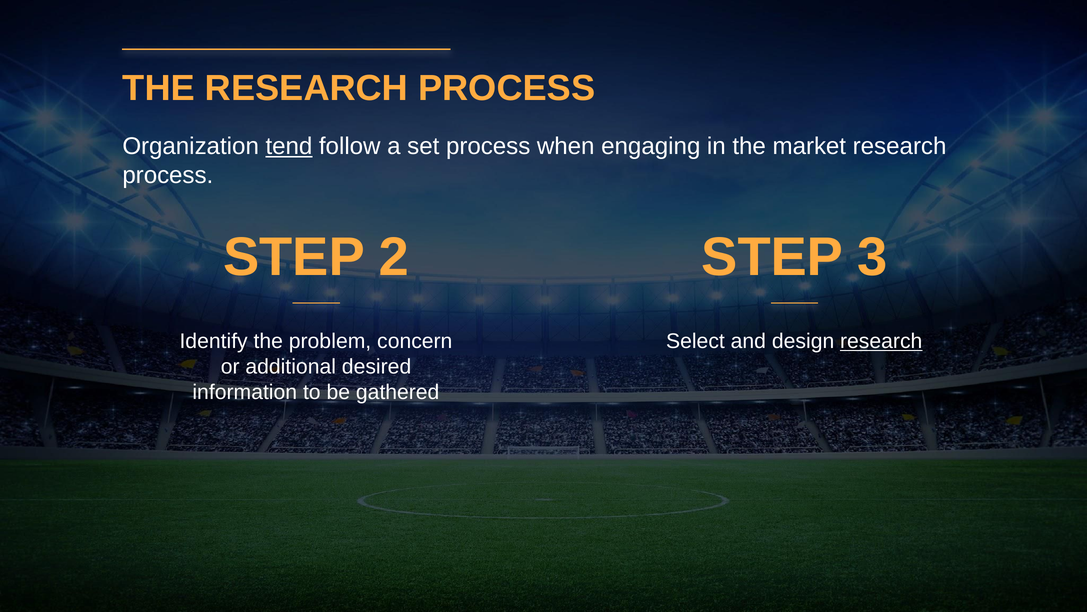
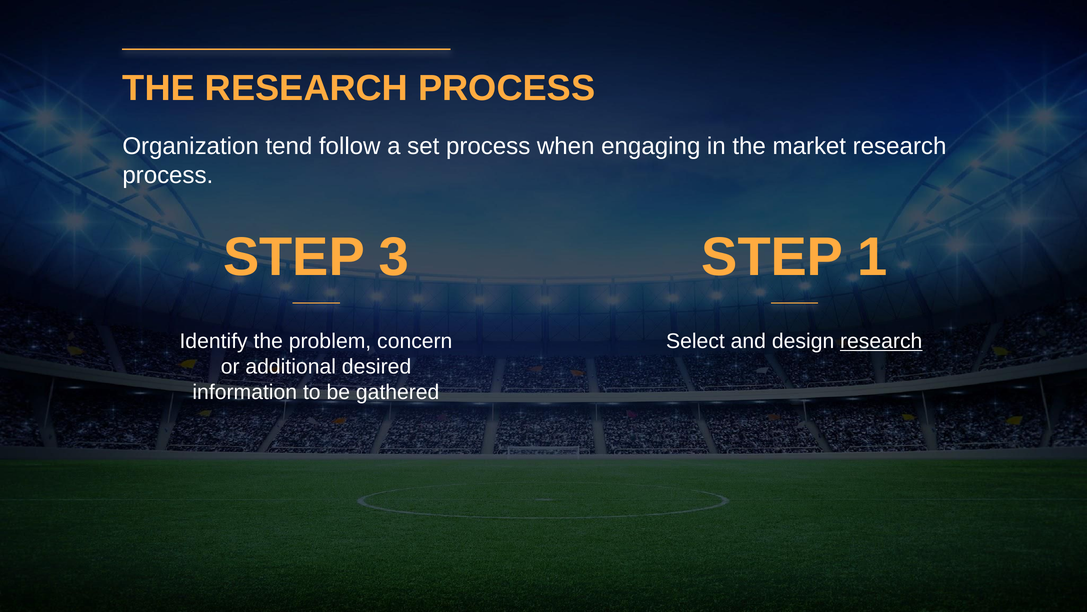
tend underline: present -> none (289, 146)
2: 2 -> 3 (394, 257)
3: 3 -> 1 (872, 257)
